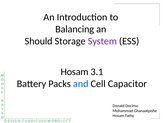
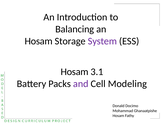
Should: Should -> Hosam (39, 41)
and colour: blue -> purple (81, 84)
Capacitor: Capacitor -> Modeling (127, 84)
